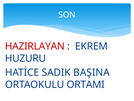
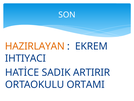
HAZIRLAYAN colour: red -> orange (35, 46)
HUZURU: HUZURU -> IHTIYACI (25, 58)
BAŞINA: BAŞINA -> ARTIRIR (92, 72)
